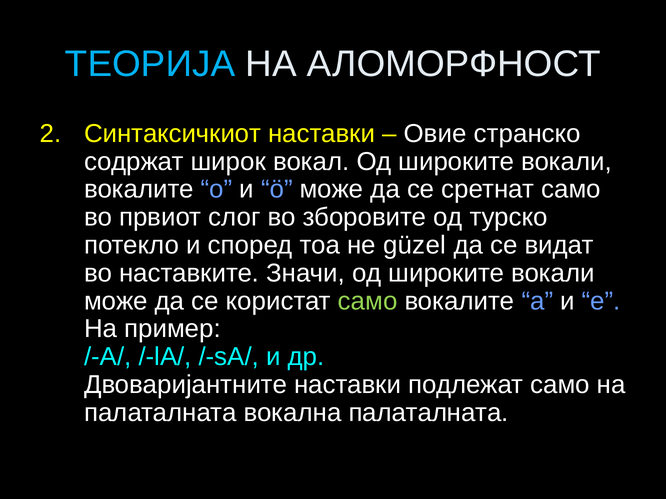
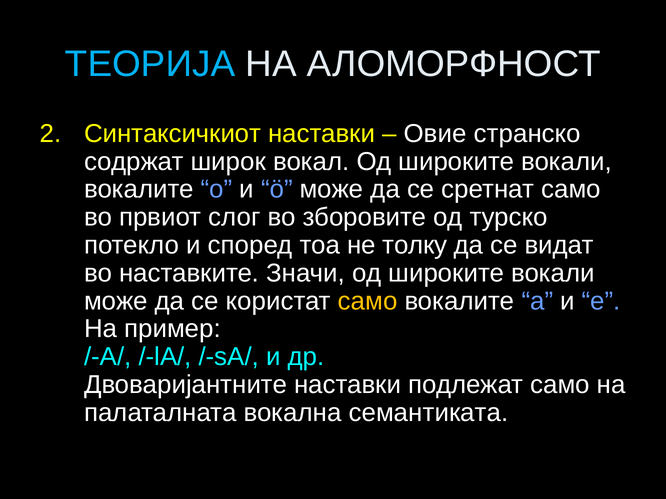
güzel: güzel -> толку (415, 245)
само colour: light green -> yellow (368, 301)
вокална палаталната: палаталната -> семантиката (429, 413)
